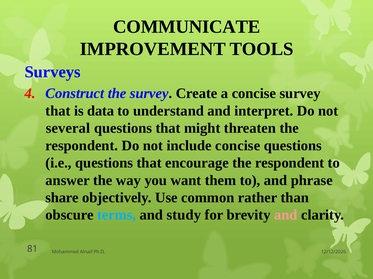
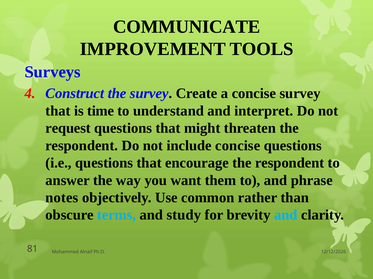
data: data -> time (101, 111)
several: several -> request (68, 128)
share: share -> notes (62, 198)
and colour: pink -> light blue (286, 216)
